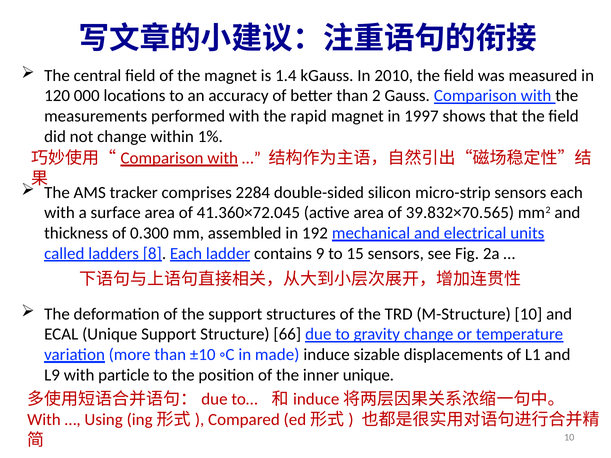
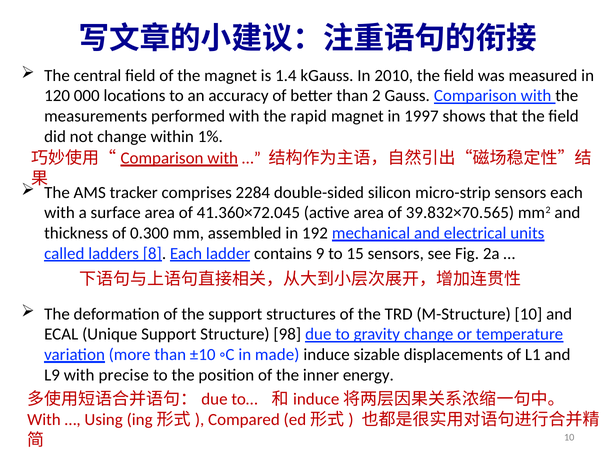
66: 66 -> 98 (287, 334)
particle: particle -> precise (124, 375)
inner unique: unique -> energy (368, 375)
